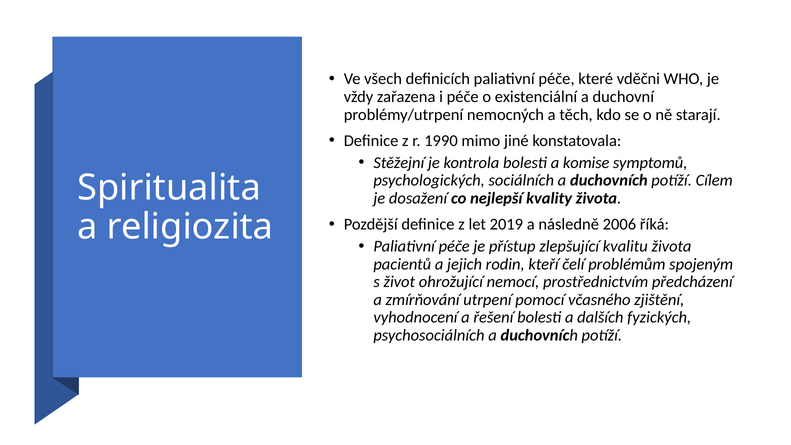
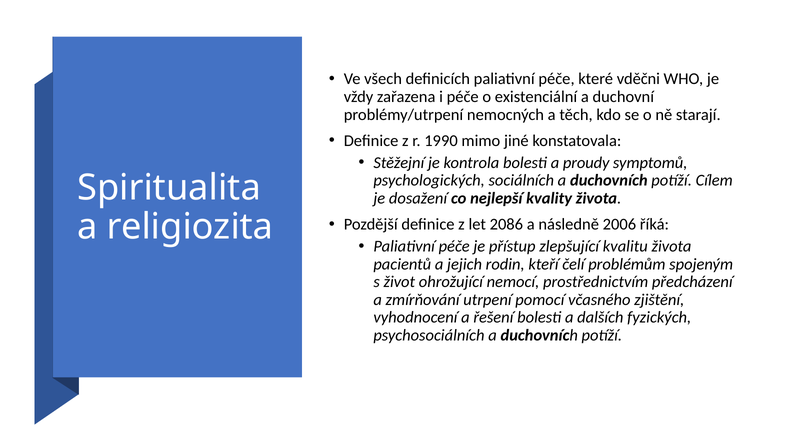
komise: komise -> proudy (586, 163)
2019: 2019 -> 2086 (506, 224)
